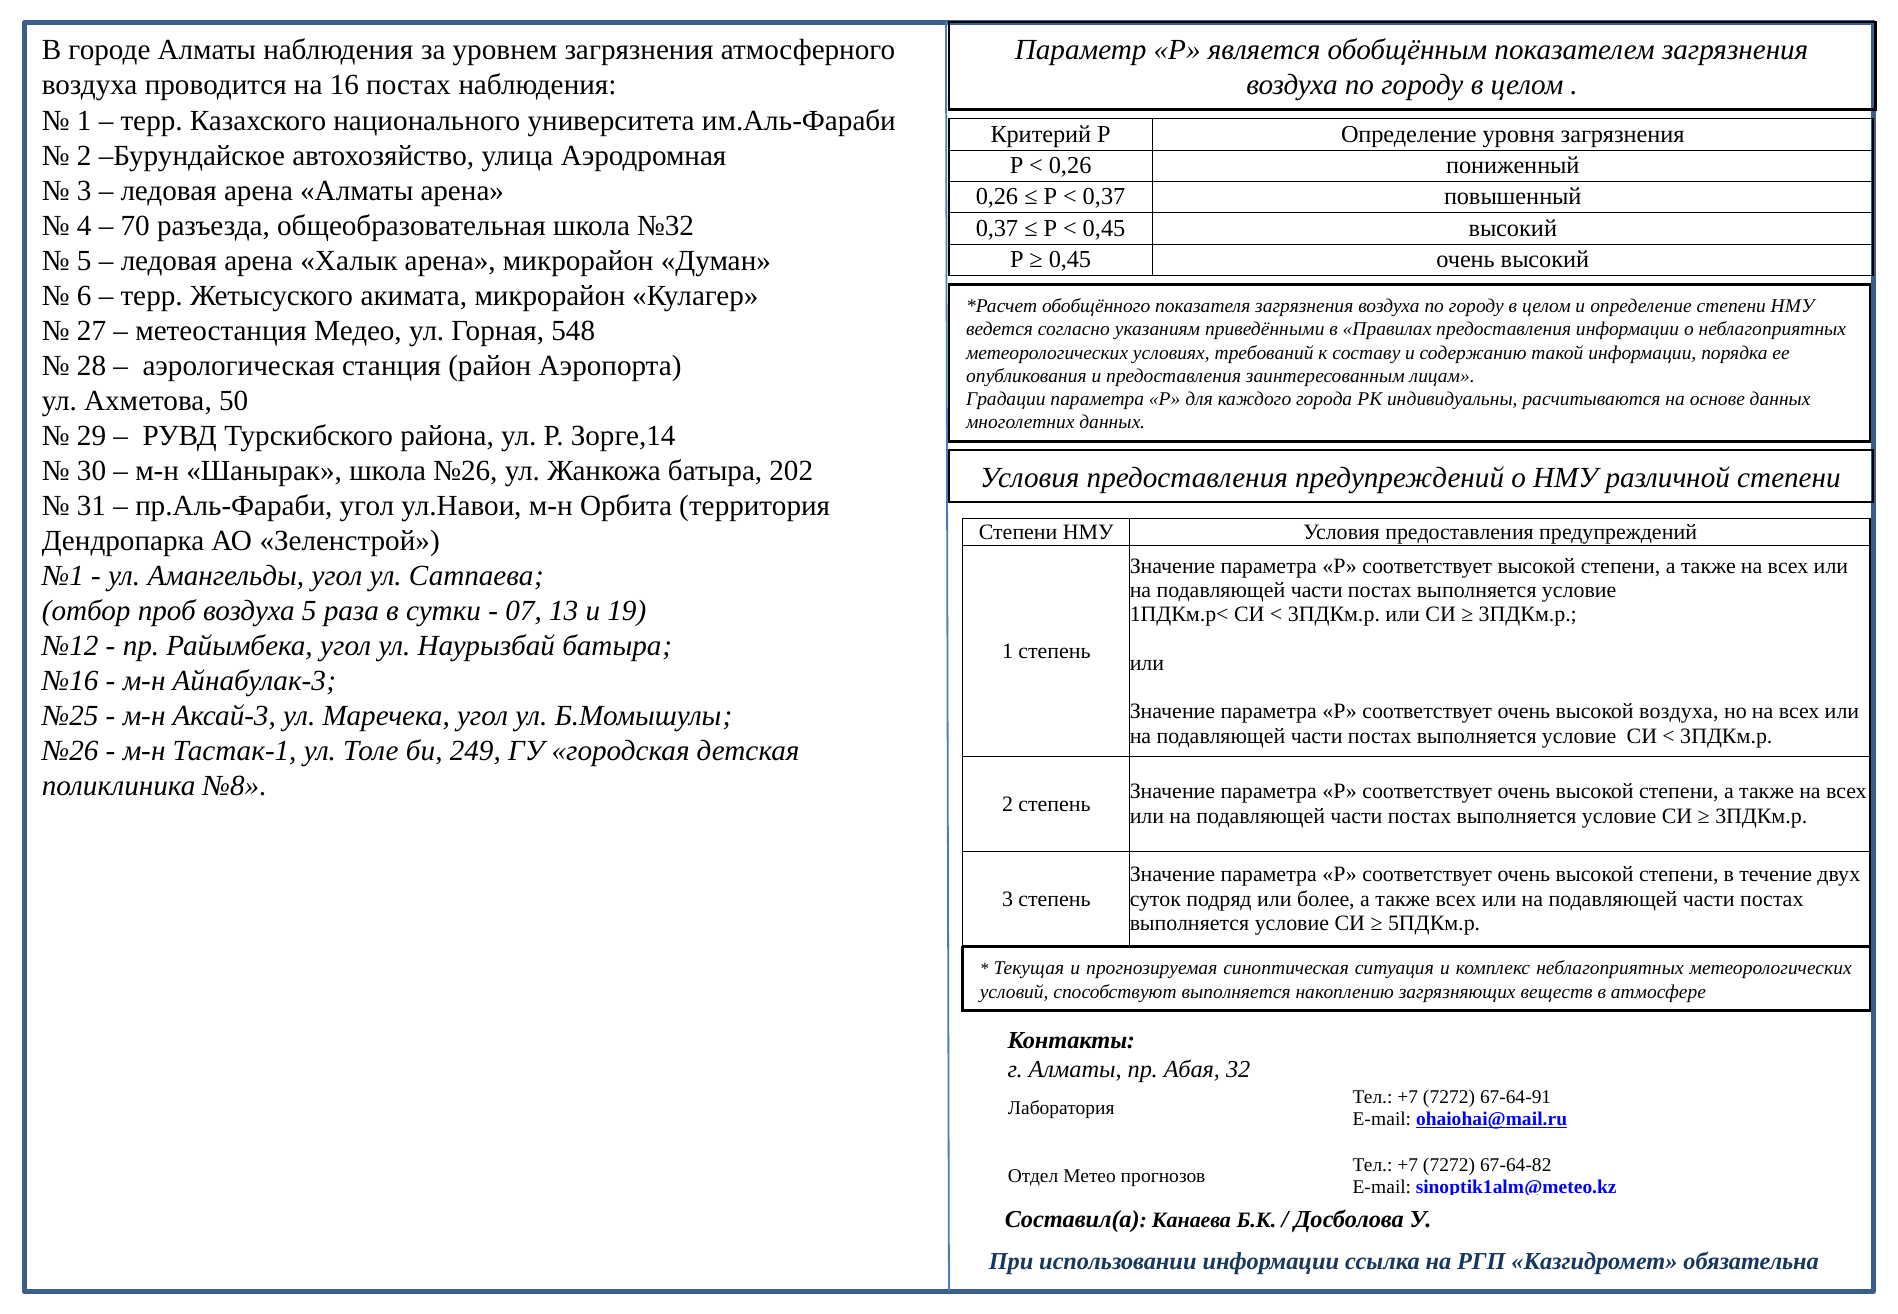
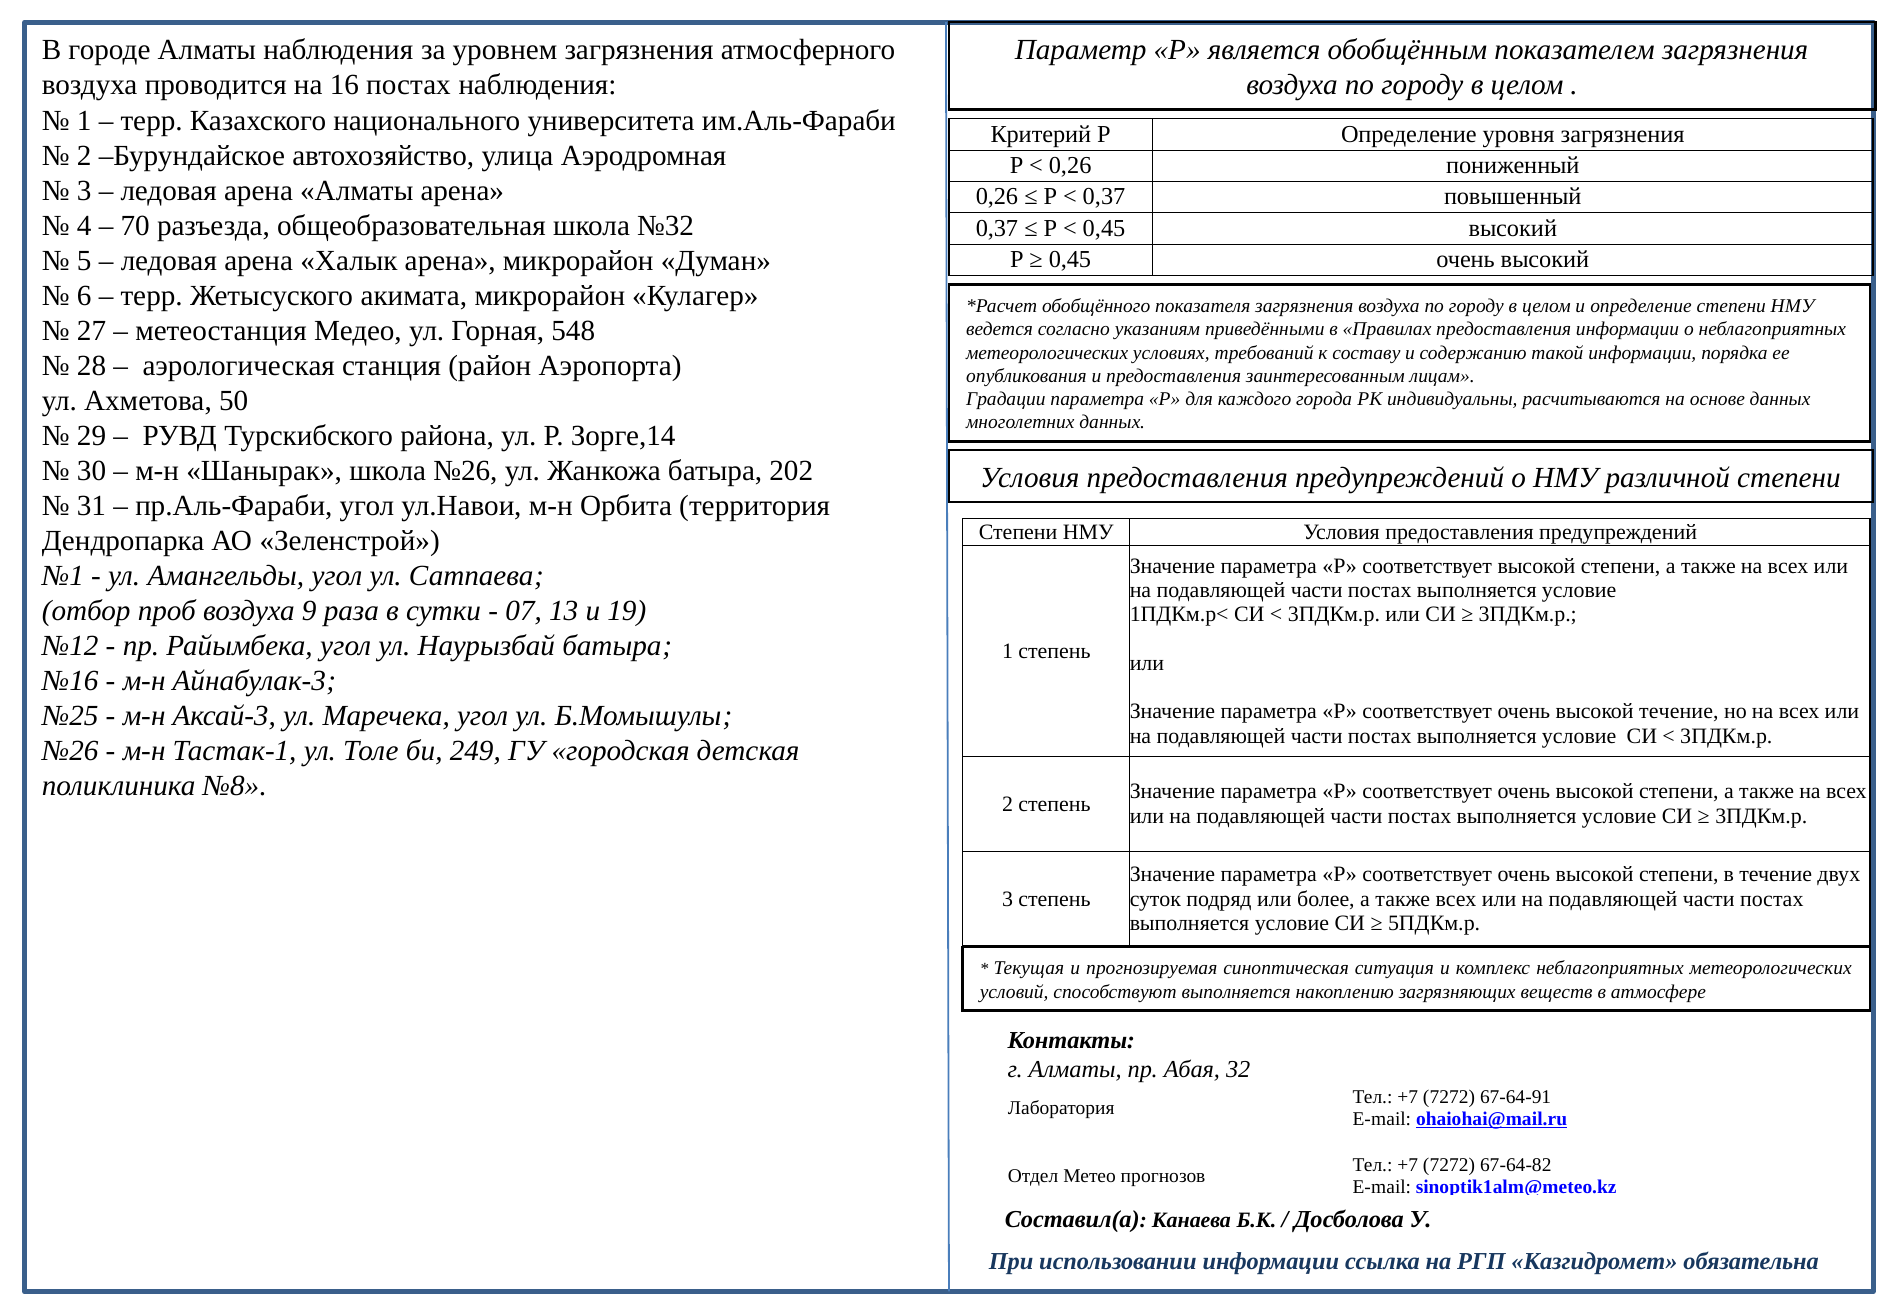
воздуха 5: 5 -> 9 (309, 611)
высокой воздуха: воздуха -> течение (1679, 712)
